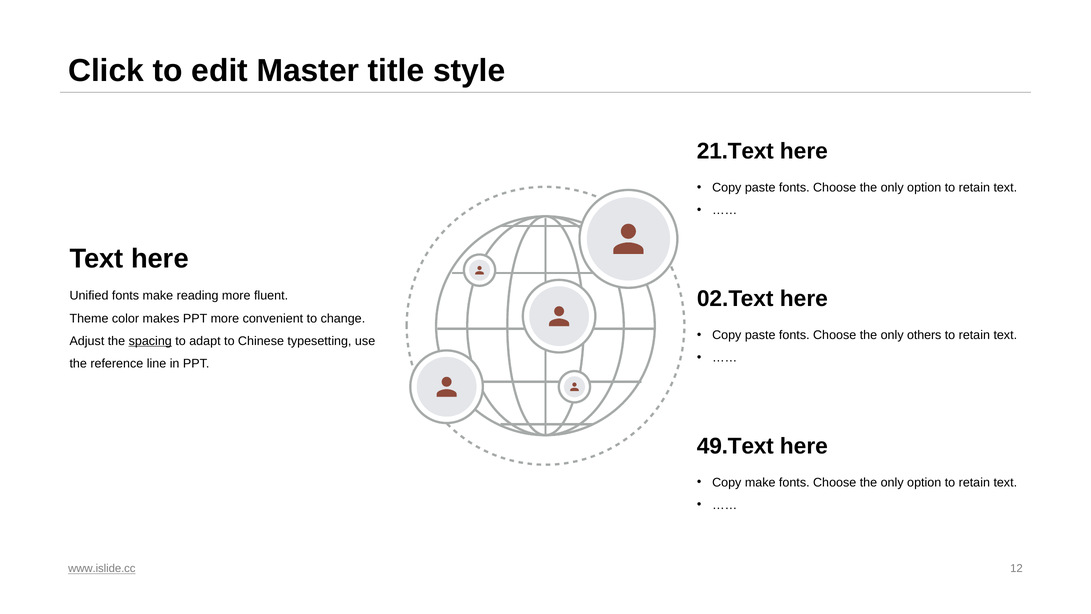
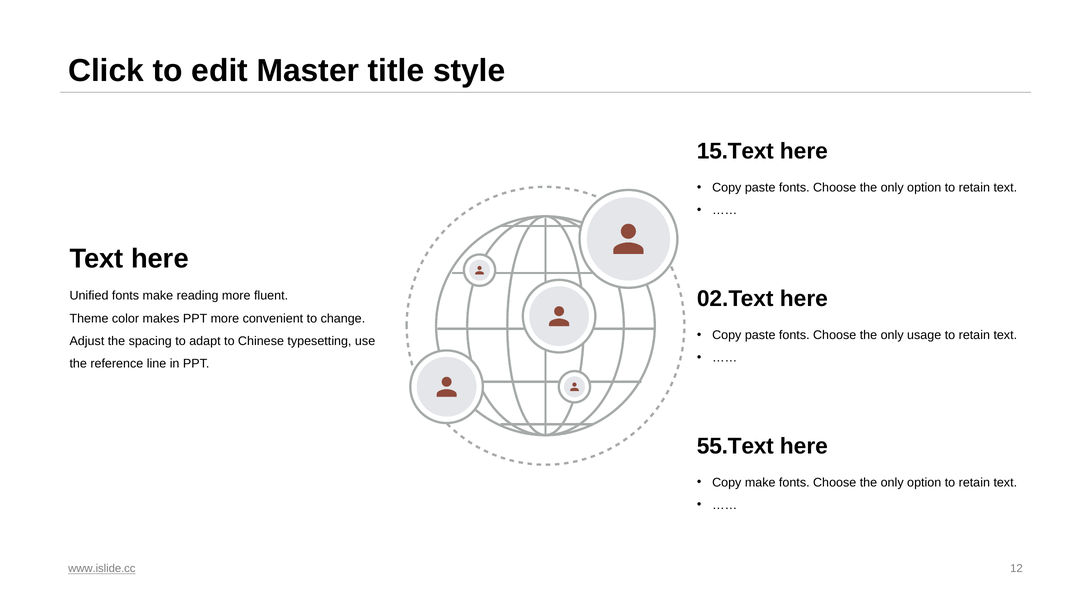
21.Text: 21.Text -> 15.Text (735, 151)
others: others -> usage (924, 335)
spacing underline: present -> none (150, 341)
49.Text: 49.Text -> 55.Text (735, 446)
